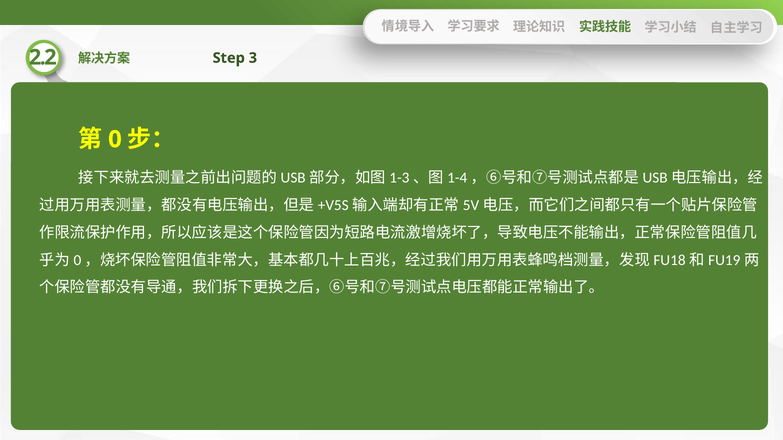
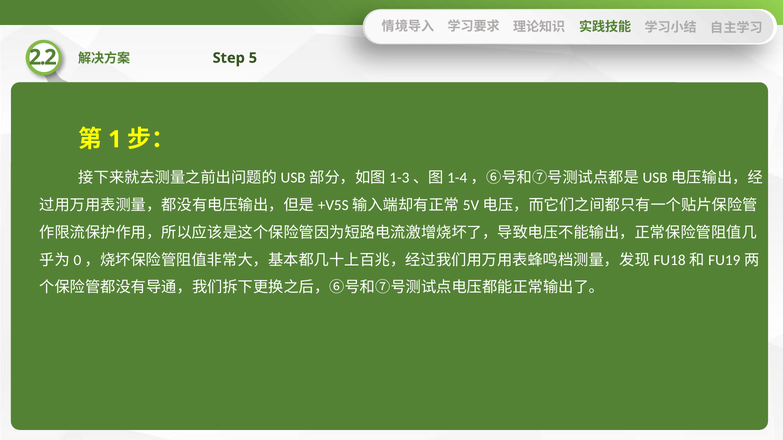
3: 3 -> 5 (253, 58)
0: 0 -> 1 (115, 140)
